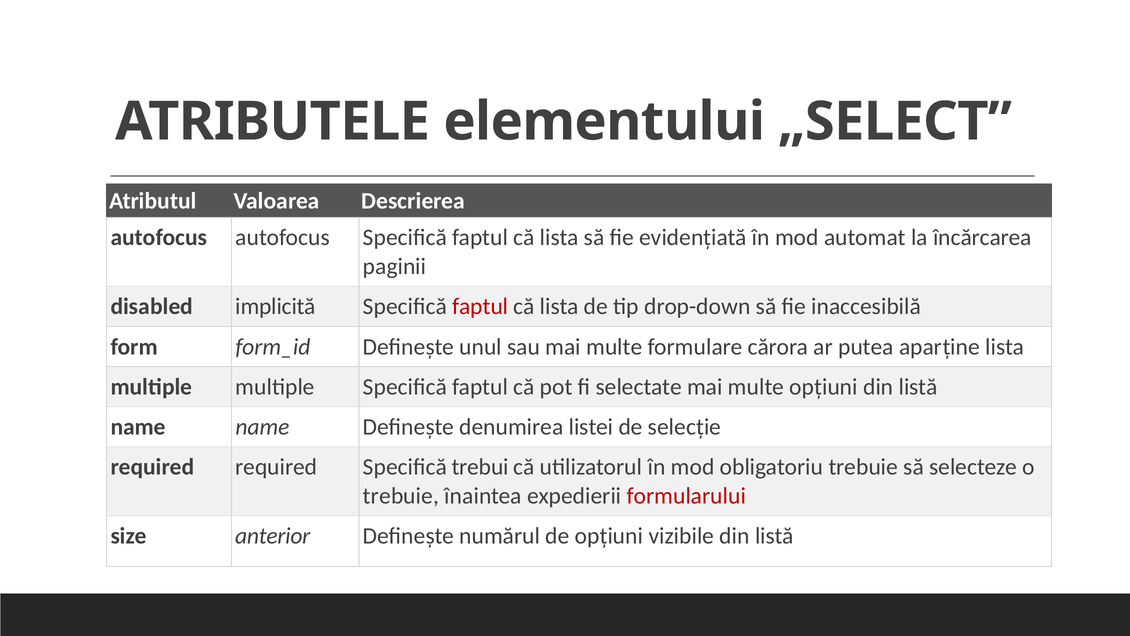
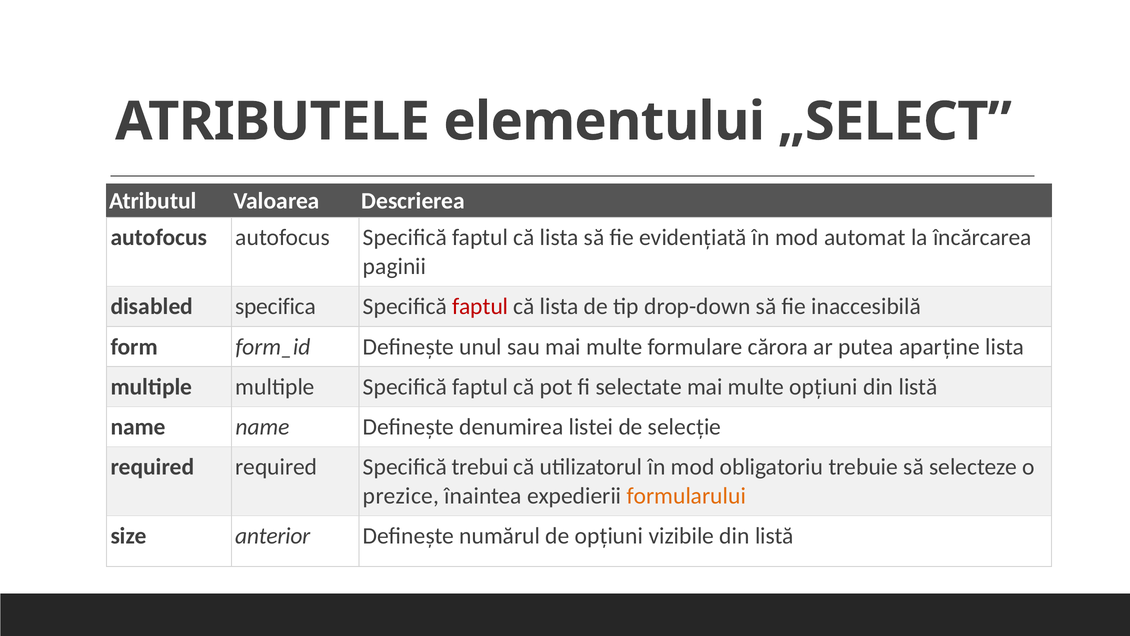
implicită: implicită -> specifica (276, 306)
trebuie: trebuie -> prezice (401, 496)
formularului colour: red -> orange (686, 496)
